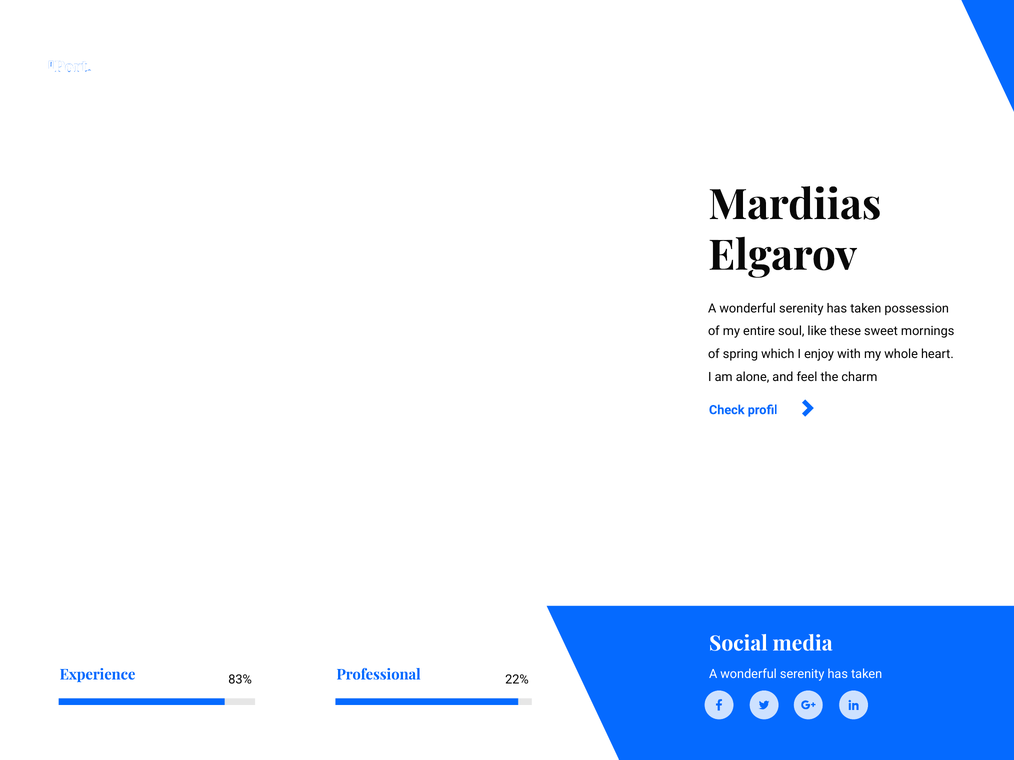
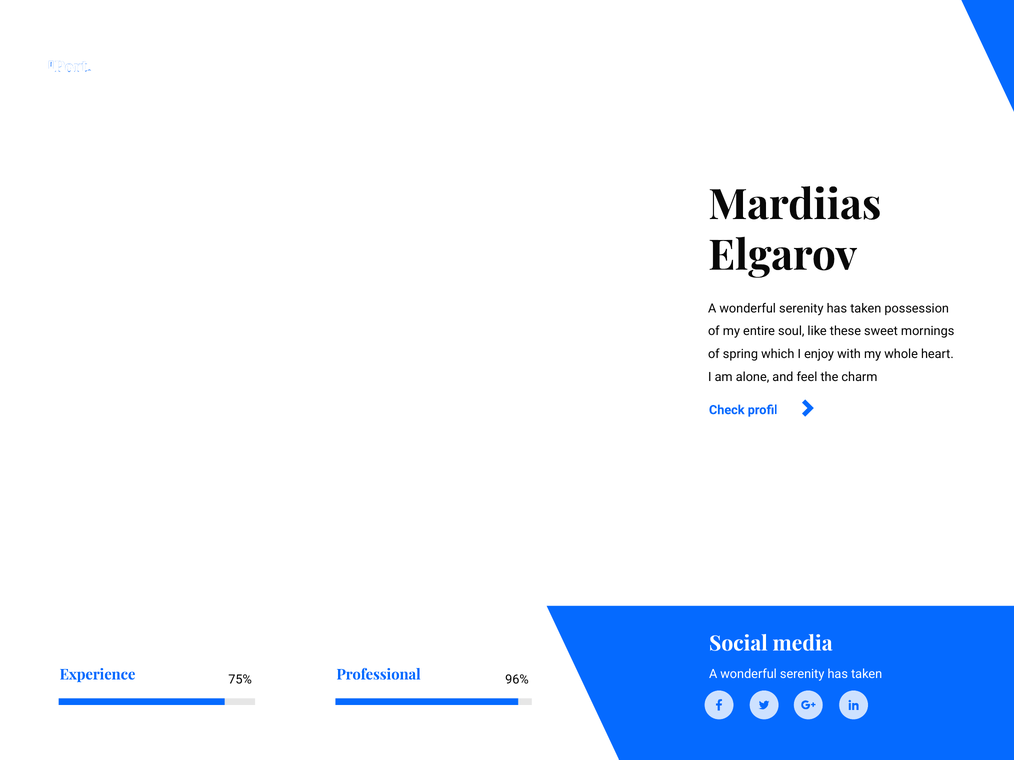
83%: 83% -> 75% (240, 680)
22%: 22% -> 96% (517, 680)
